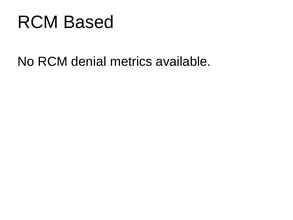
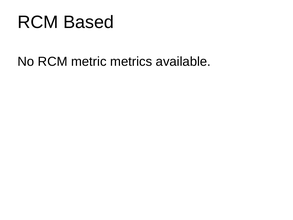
denial: denial -> metric (89, 61)
